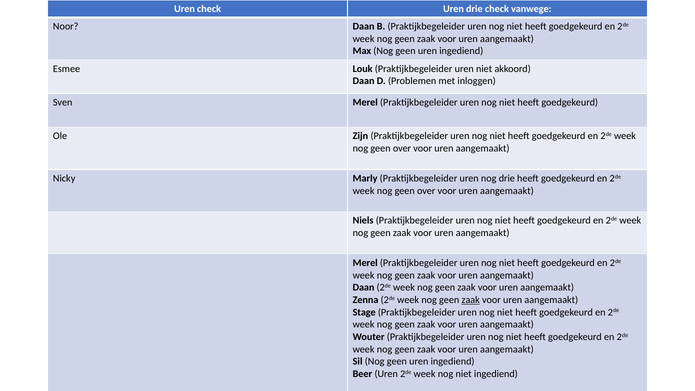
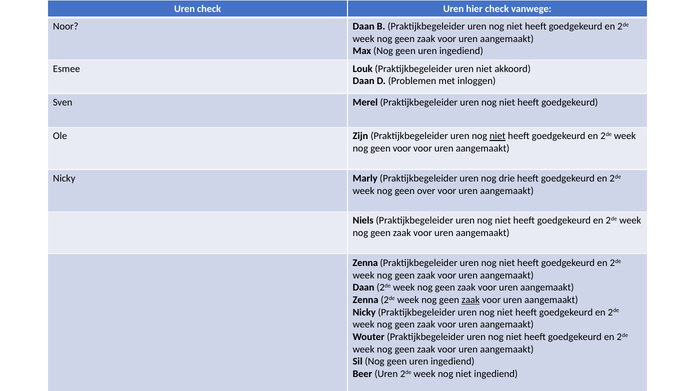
Uren drie: drie -> hier (474, 9)
niet underline: none -> present (498, 136)
over: over -> voor (402, 148)
Merel: Merel -> Zenna (365, 263)
Stage: Stage -> Nicky (364, 312)
